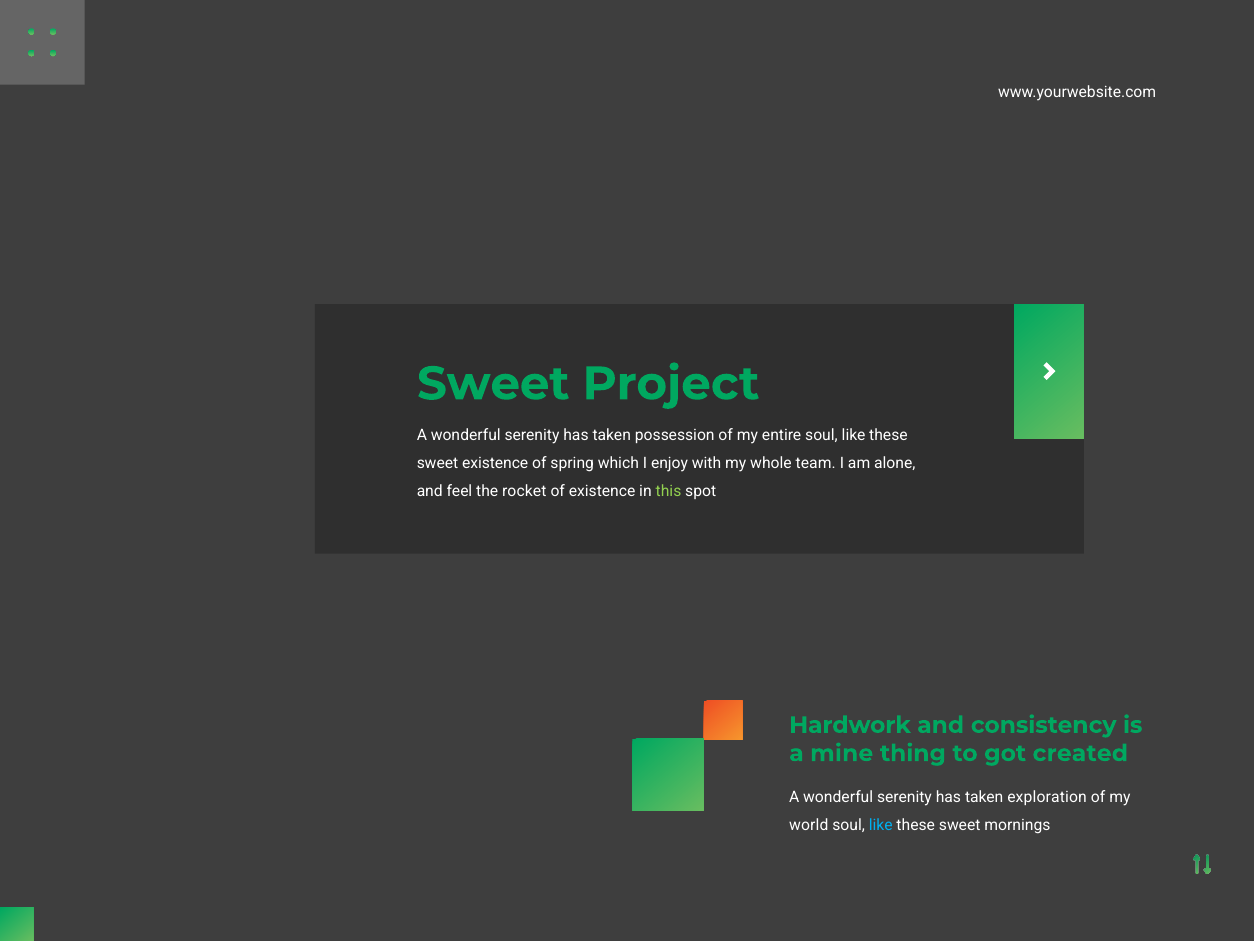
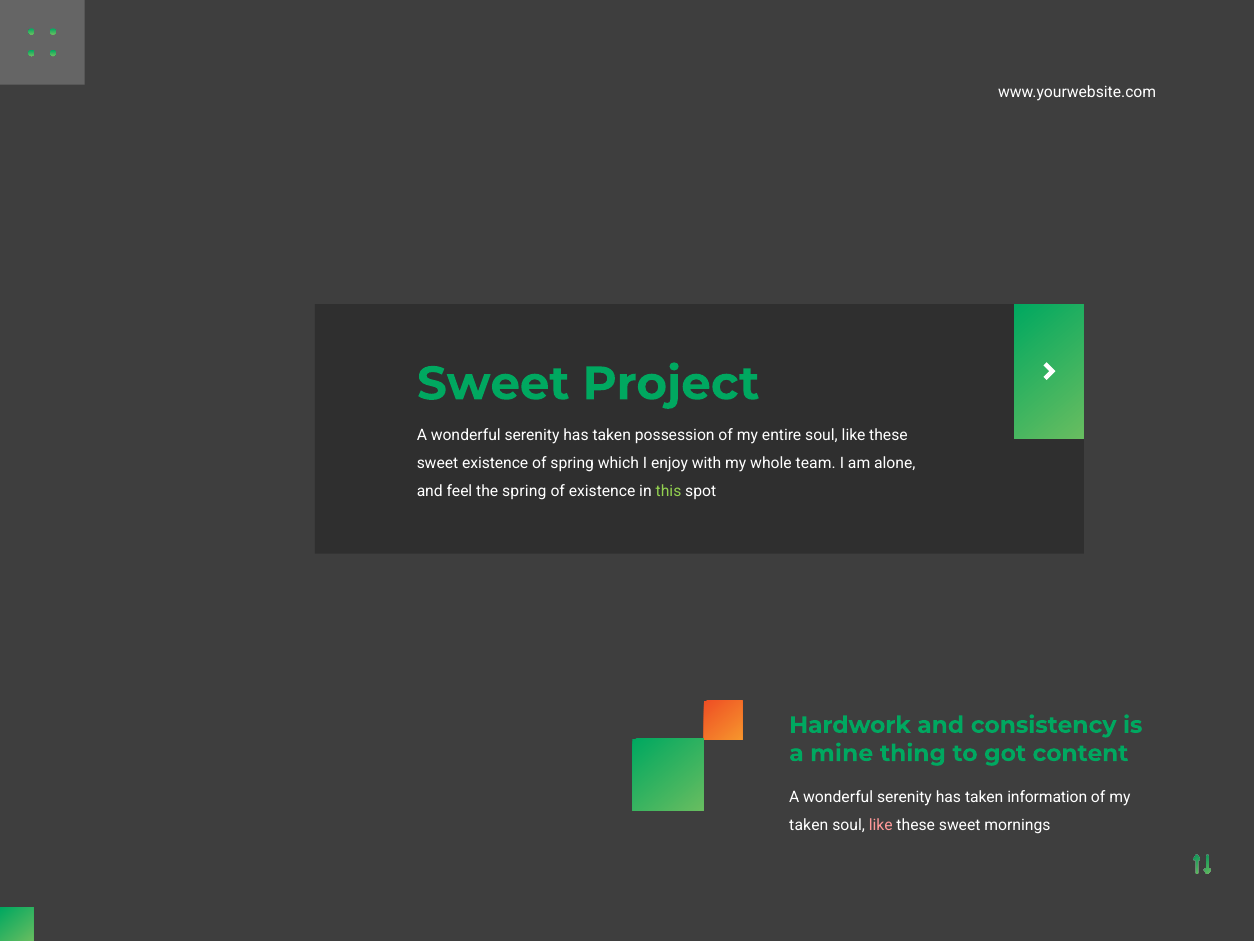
the rocket: rocket -> spring (524, 491)
created: created -> content (1080, 753)
exploration: exploration -> information (1047, 796)
world: world -> taken (809, 825)
like colour: light blue -> pink (881, 825)
